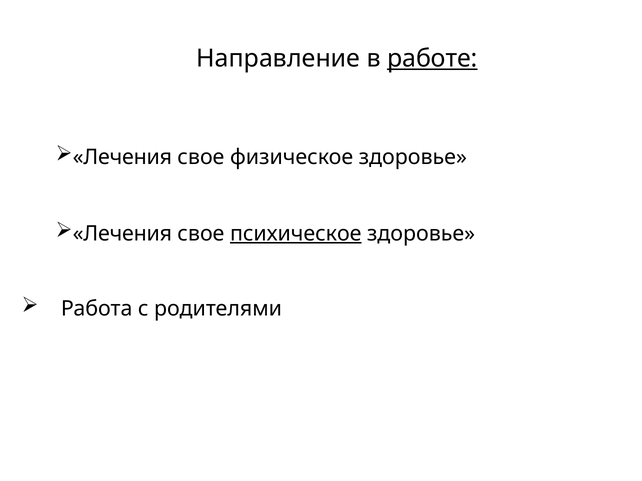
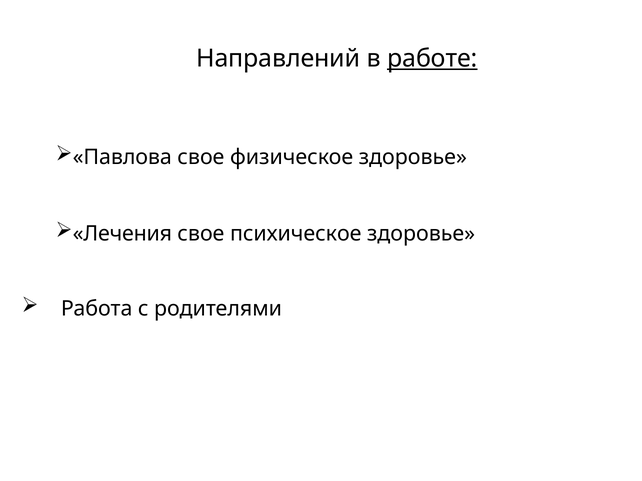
Направление: Направление -> Направлений (278, 59)
Лечения: Лечения -> Павлова (122, 157)
психическое underline: present -> none (296, 234)
